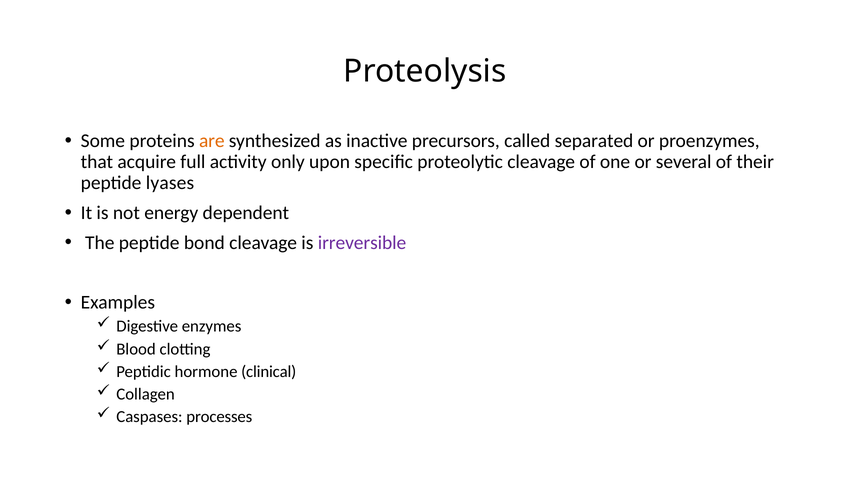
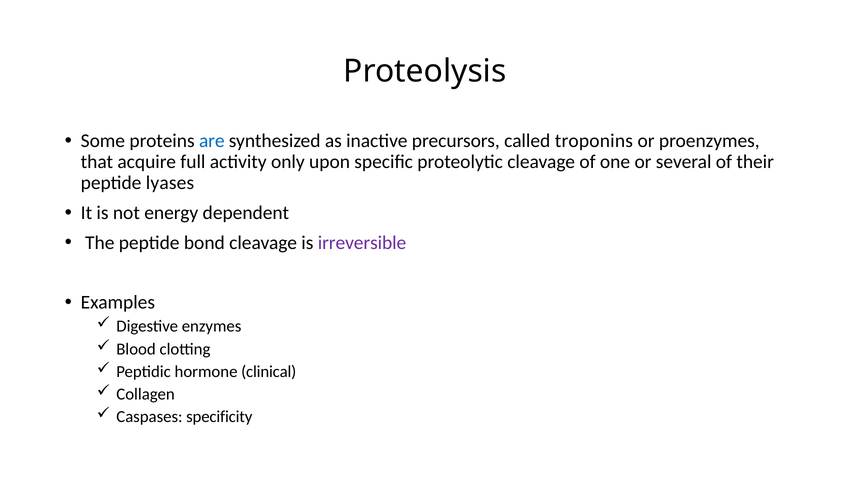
are colour: orange -> blue (212, 141)
separated: separated -> troponins (594, 141)
processes: processes -> specificity (219, 417)
